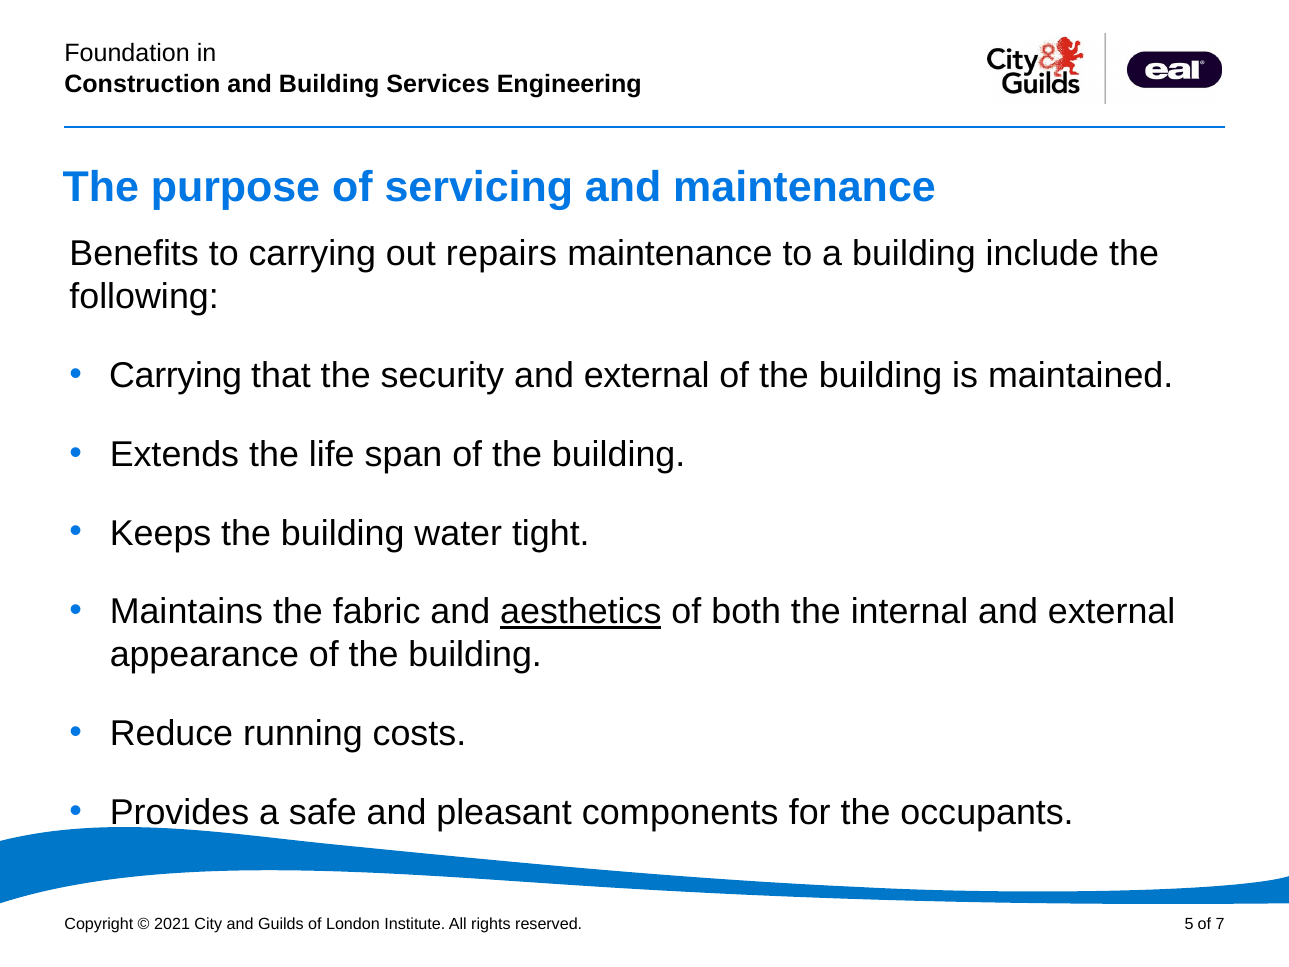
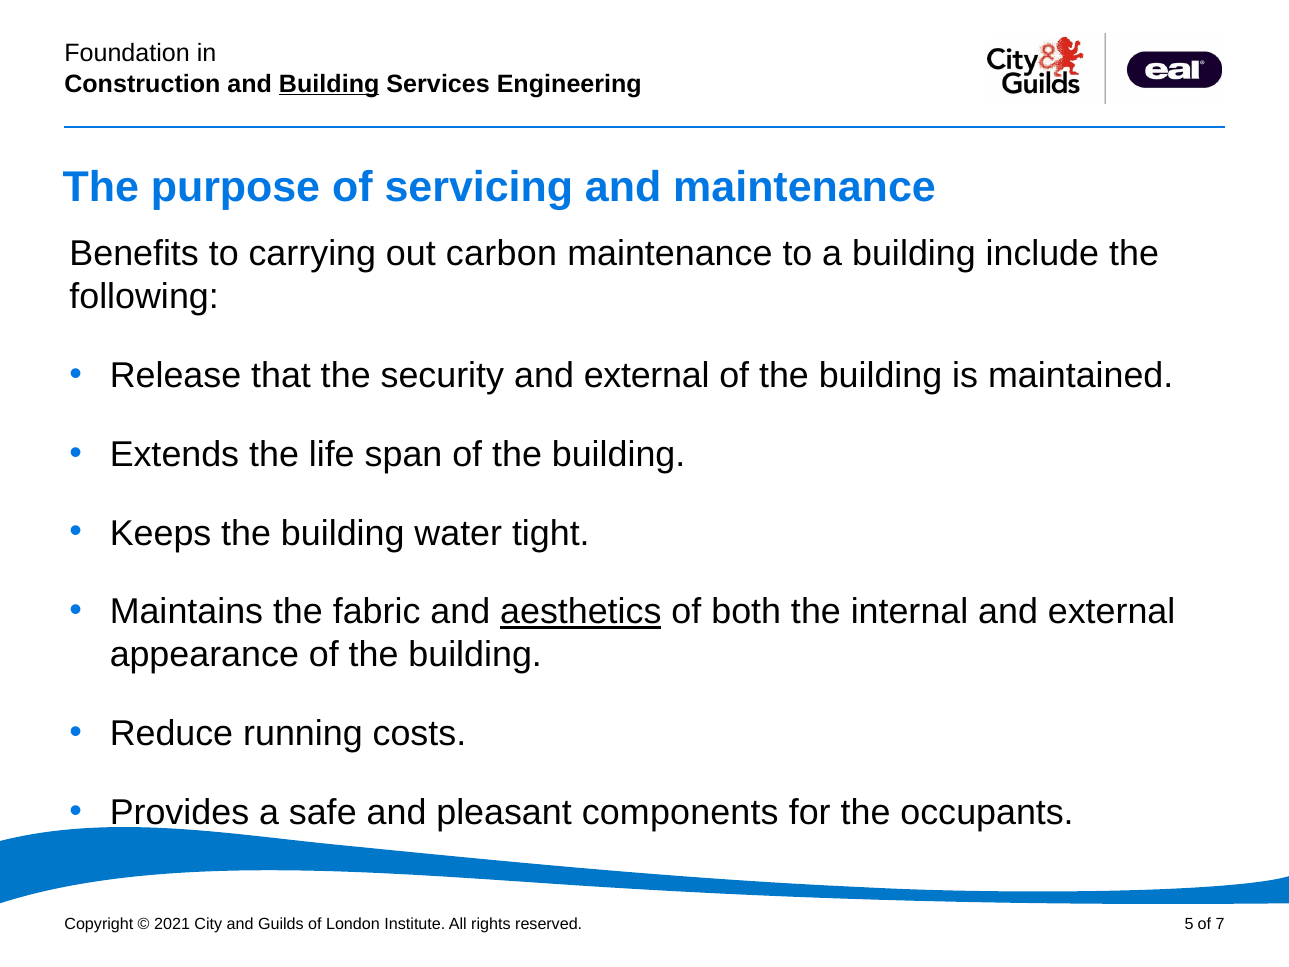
Building underline: none -> present (329, 84)
repairs: repairs -> carbon (501, 254)
Carrying: Carrying -> Release (175, 375)
